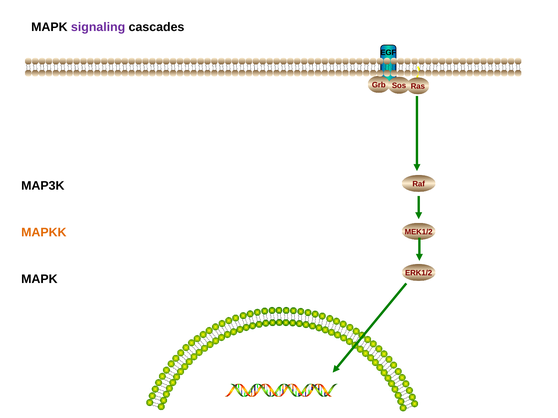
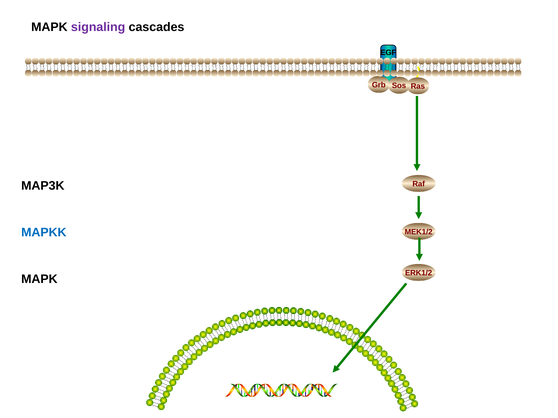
MAPKK colour: orange -> blue (44, 233)
